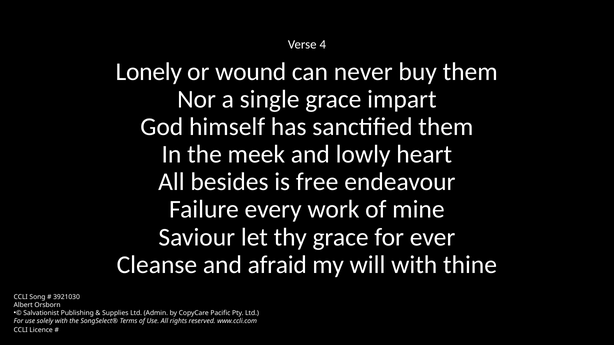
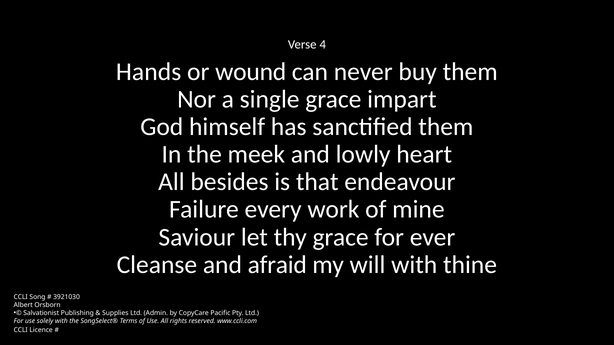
Lonely: Lonely -> Hands (149, 72)
free: free -> that (317, 182)
